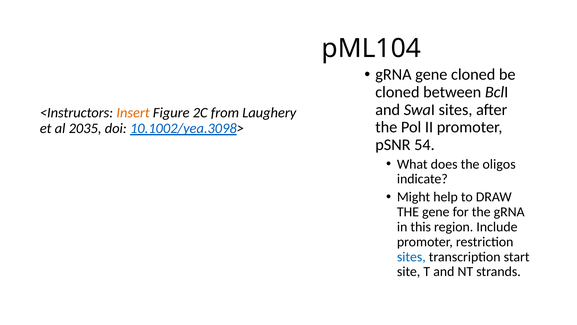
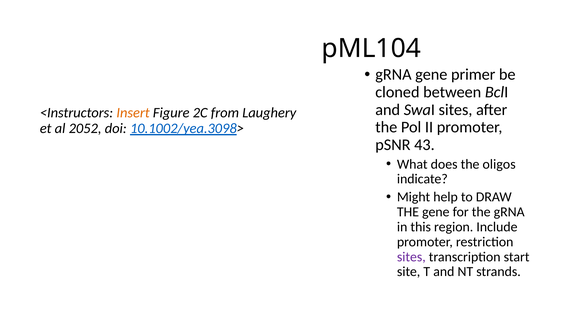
gene cloned: cloned -> primer (473, 74)
2035: 2035 -> 2052 (85, 128)
54: 54 -> 43 (424, 145)
sites colour: blue -> purple (411, 256)
